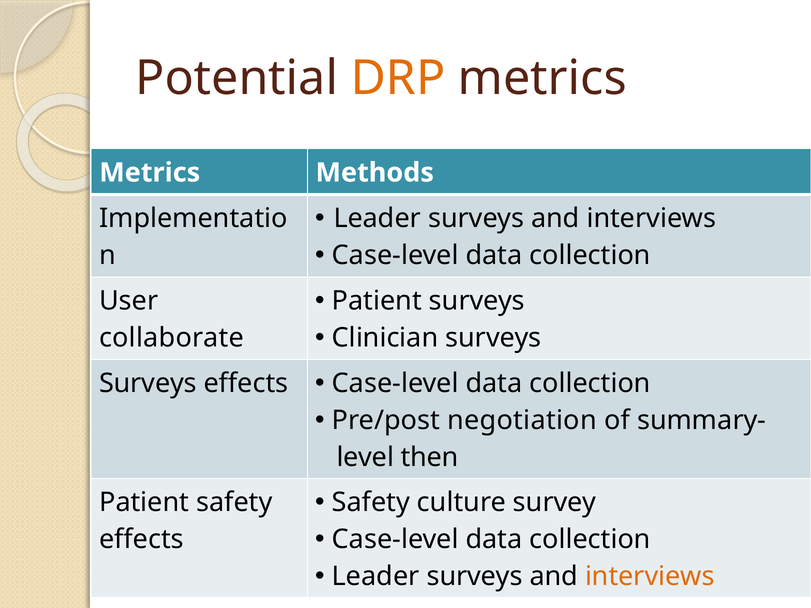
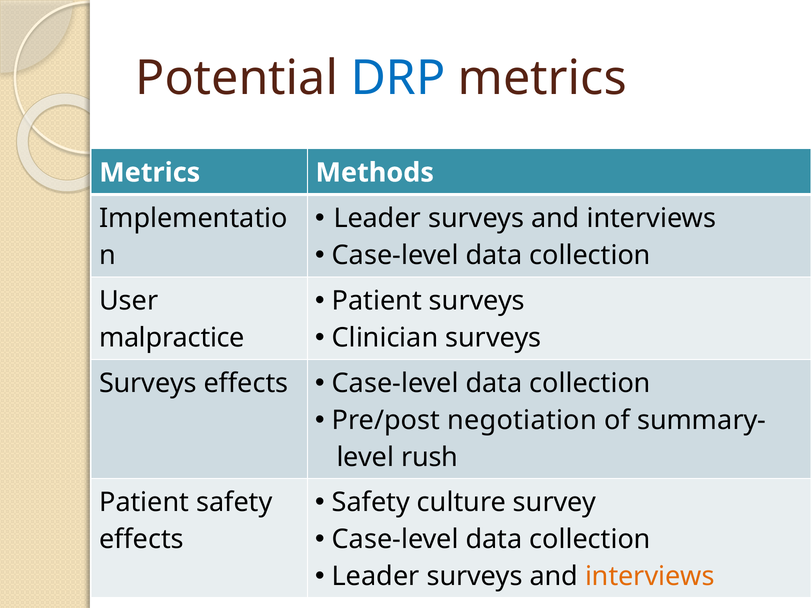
DRP colour: orange -> blue (398, 78)
collaborate: collaborate -> malpractice (172, 338)
then: then -> rush (430, 457)
